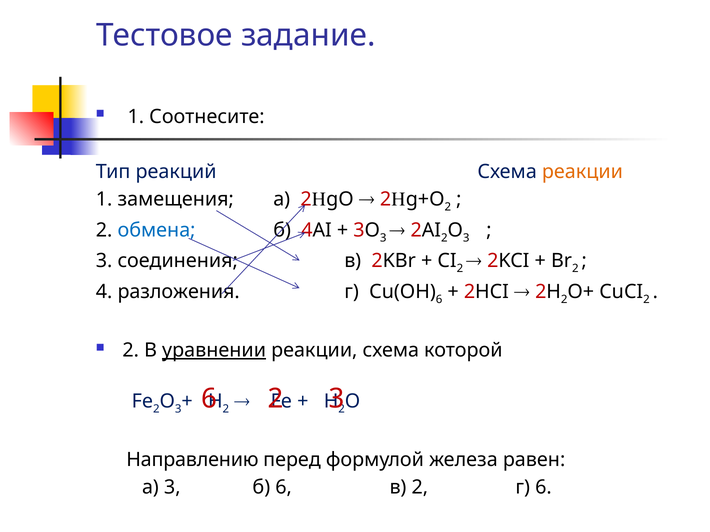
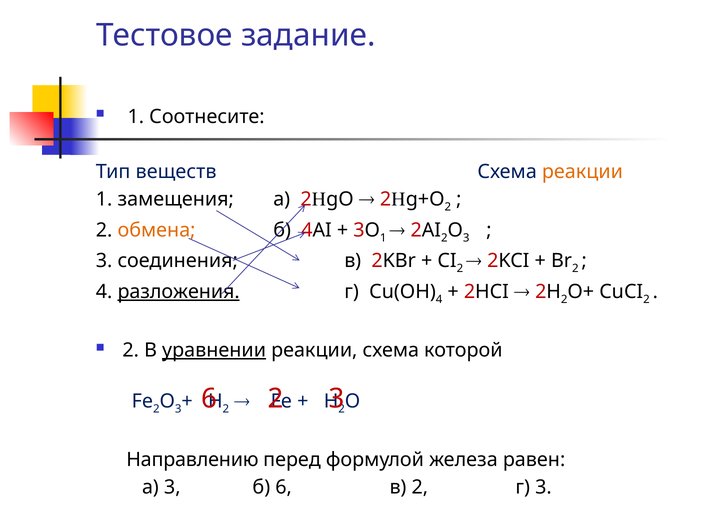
реакций: реакций -> веществ (176, 172)
обмена colour: blue -> orange (157, 230)
3: 3 -> 1 (383, 238)
разложения underline: none -> present (179, 292)
6: 6 -> 4 (439, 300)
г 6: 6 -> 3 (543, 488)
